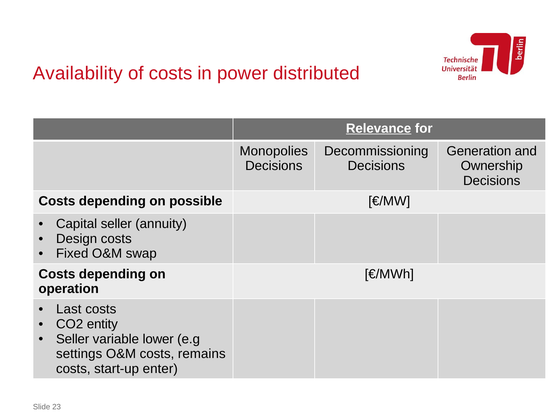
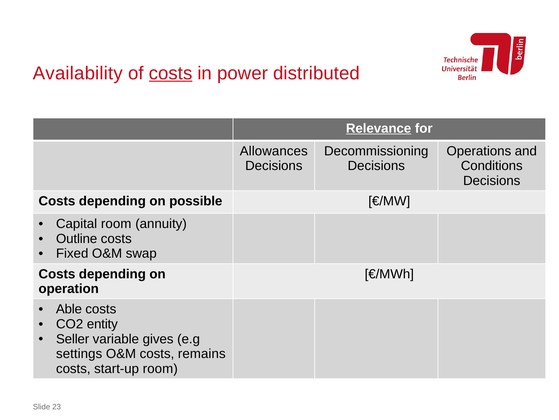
costs underline: none -> present (171, 73)
Monopolies: Monopolies -> Allowances (274, 151)
Generation: Generation -> Operations (479, 151)
Ownership: Ownership -> Conditions (492, 166)
Capital seller: seller -> room (116, 223)
Design: Design -> Outline (77, 238)
Last: Last -> Able (69, 309)
lower: lower -> gives (158, 338)
start-up enter: enter -> room (160, 368)
